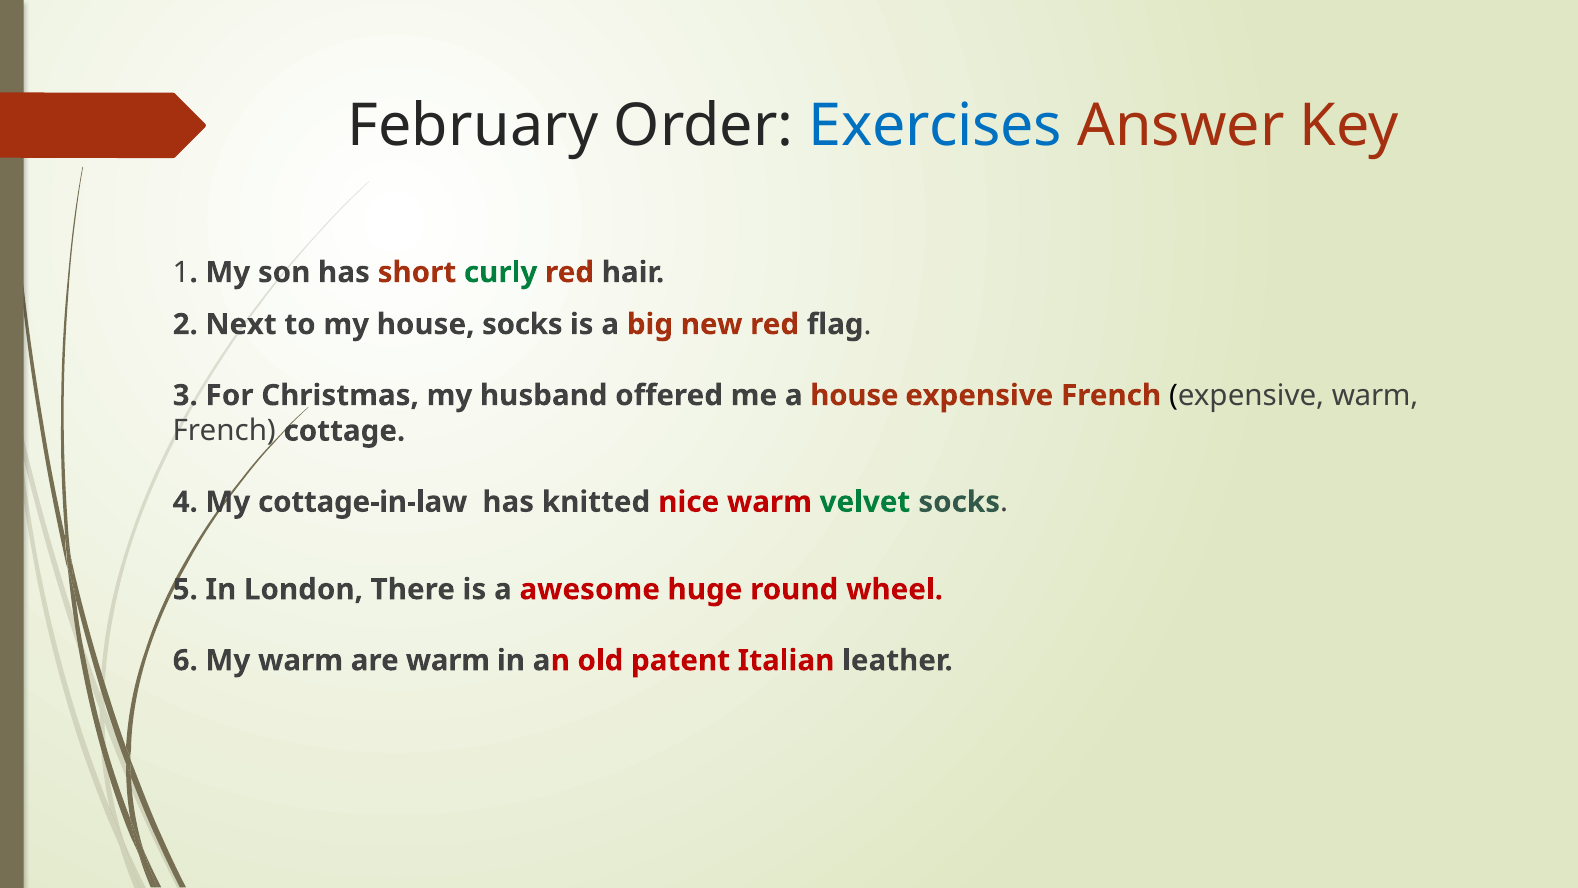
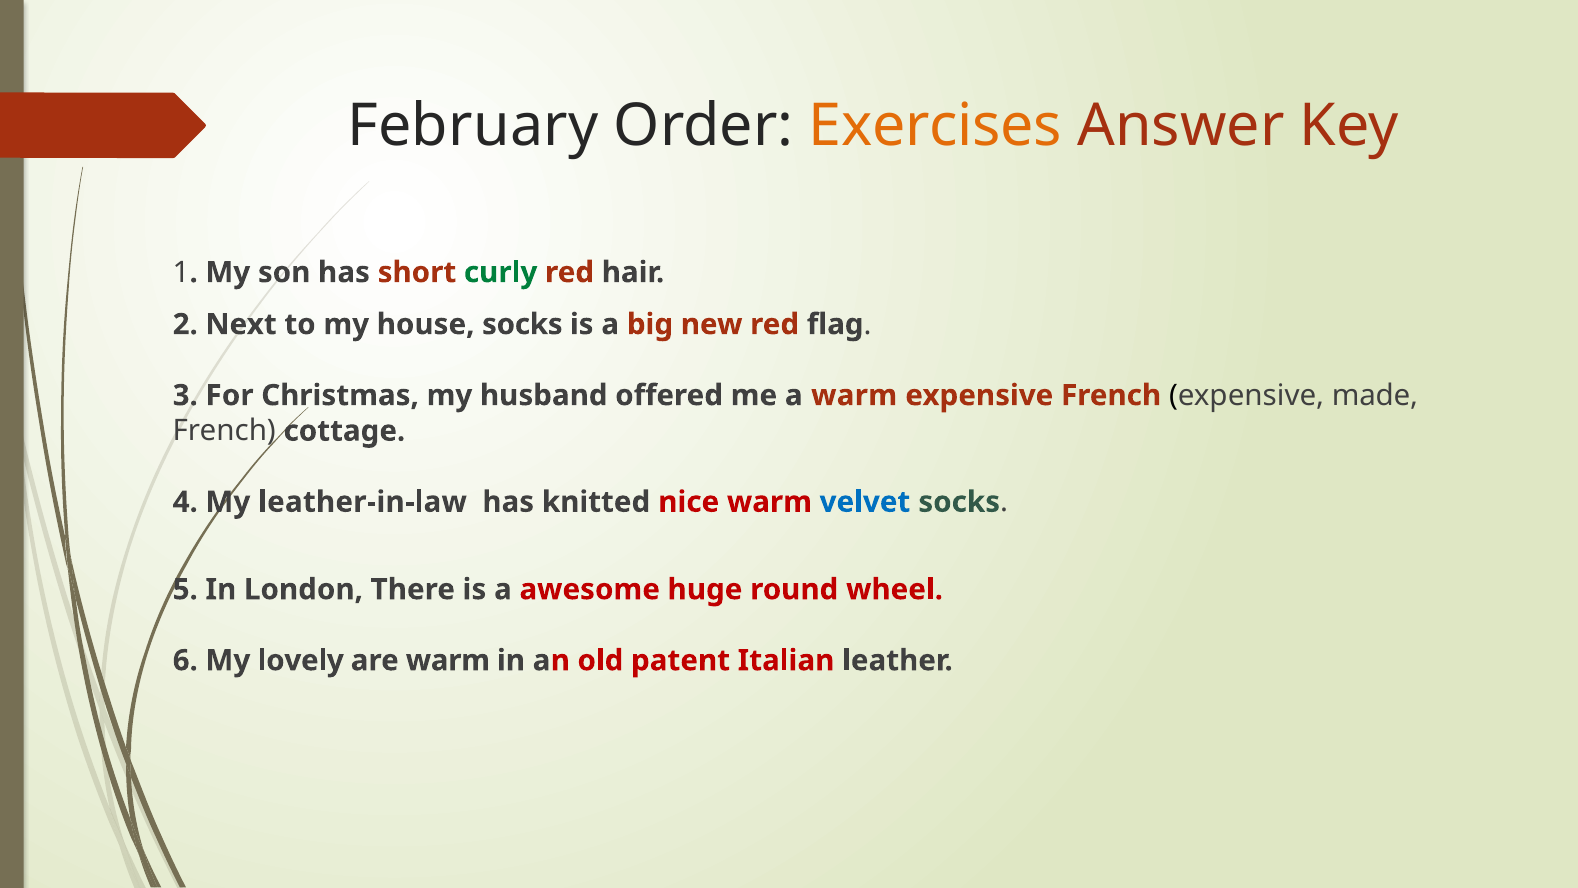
Exercises colour: blue -> orange (935, 126)
a house: house -> warm (854, 395)
expensive warm: warm -> made (1375, 395)
cottage-in-law: cottage-in-law -> leather-in-law (362, 502)
velvet colour: green -> blue (865, 502)
My warm: warm -> lovely (301, 660)
